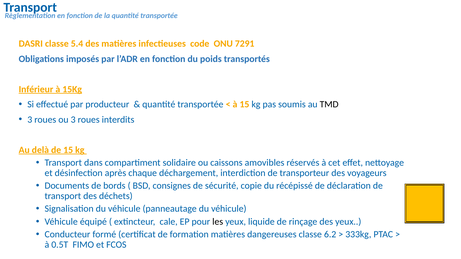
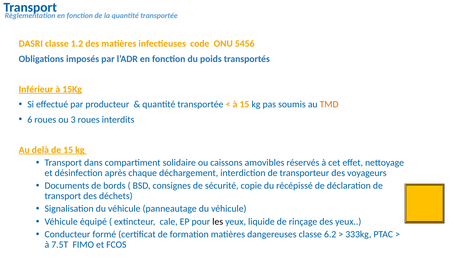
5.4: 5.4 -> 1.2 (77, 44)
7291: 7291 -> 5456 (245, 44)
TMD colour: black -> orange (329, 104)
3: 3 -> 6 (30, 120)
0.5T: 0.5T -> 7.5T (60, 245)
